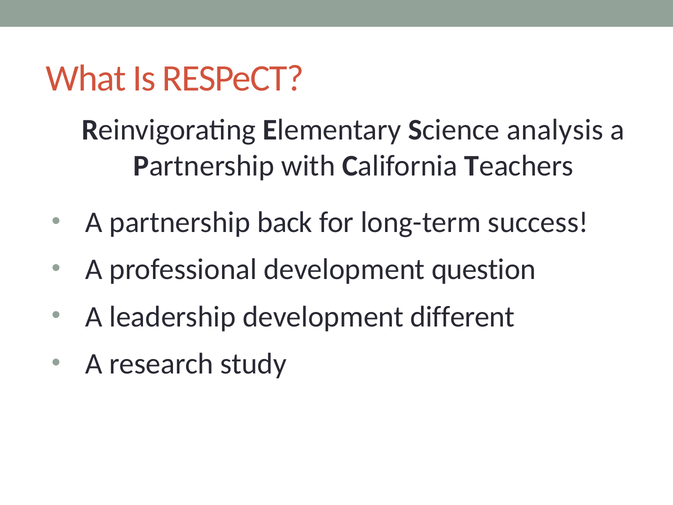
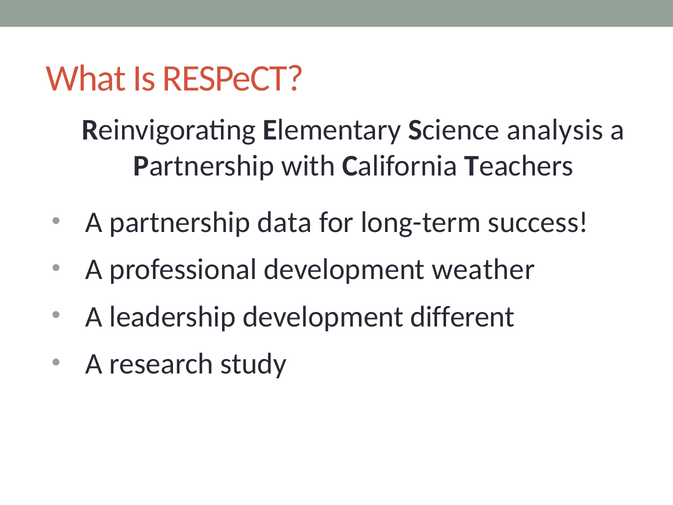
back: back -> data (285, 222)
question: question -> weather (483, 269)
